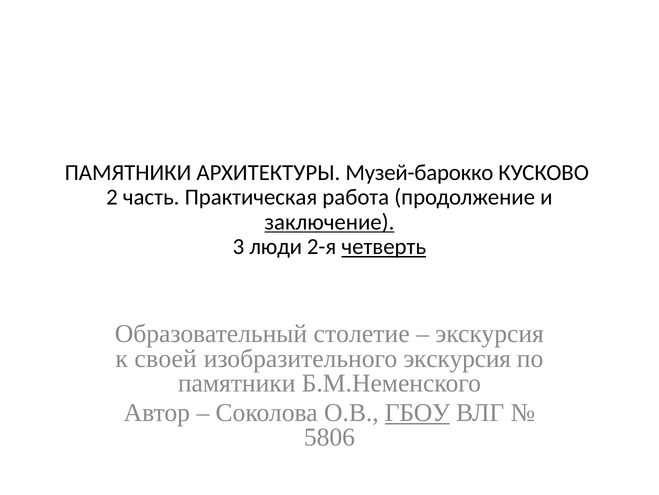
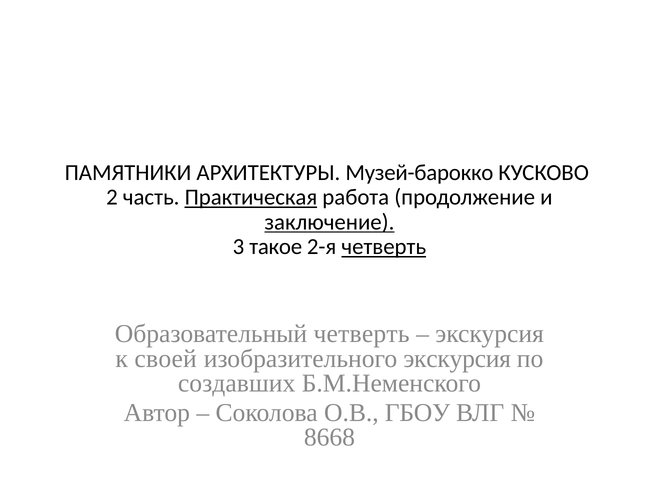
Практическая underline: none -> present (251, 197)
люди: люди -> такое (276, 247)
Образовательный столетие: столетие -> четверть (362, 334)
памятники: памятники -> создавших (237, 383)
ГБОУ underline: present -> none (418, 412)
5806: 5806 -> 8668 (329, 437)
